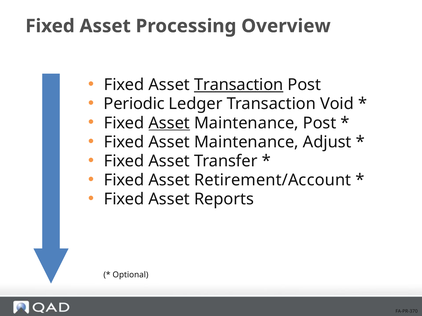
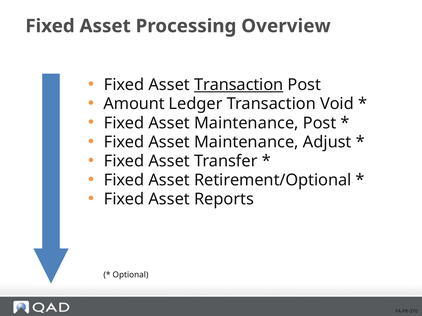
Periodic: Periodic -> Amount (134, 104)
Asset underline: present -> none (169, 123)
Retirement/Account: Retirement/Account -> Retirement/Optional (273, 180)
